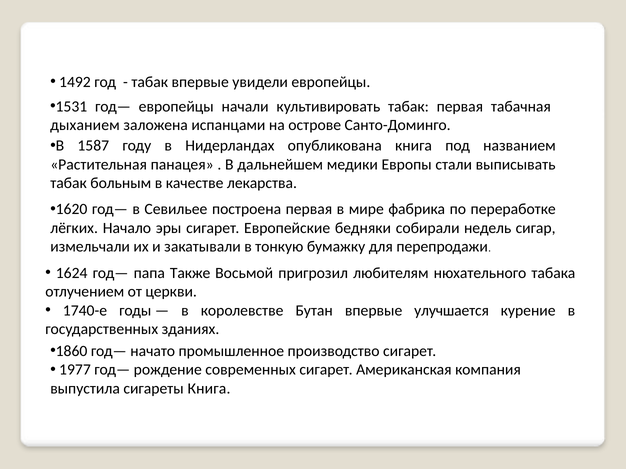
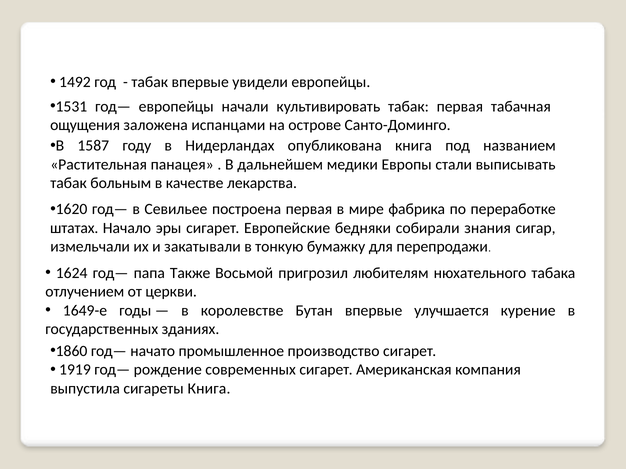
дыханием: дыханием -> ощущения (85, 125)
лёгких: лёгких -> штатах (74, 228)
недель: недель -> знания (488, 228)
1740-е: 1740-е -> 1649-е (85, 311)
1977: 1977 -> 1919 (75, 370)
